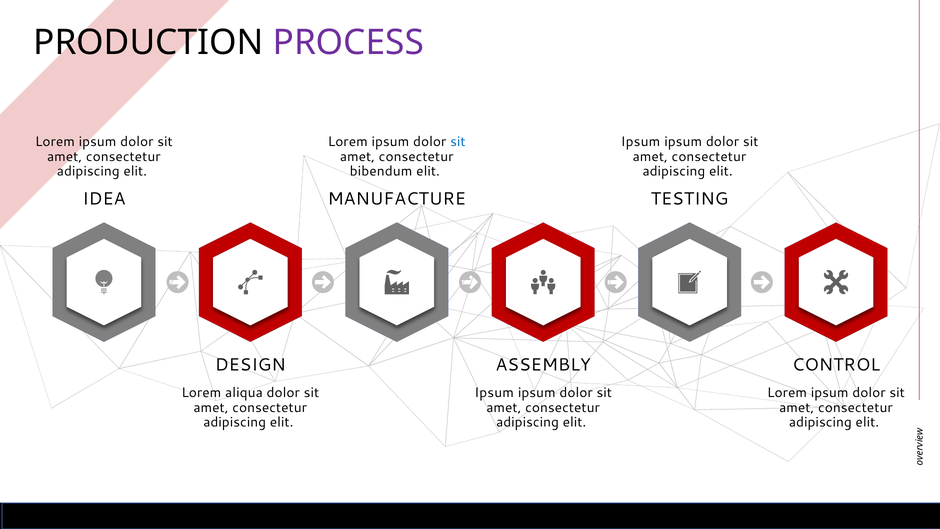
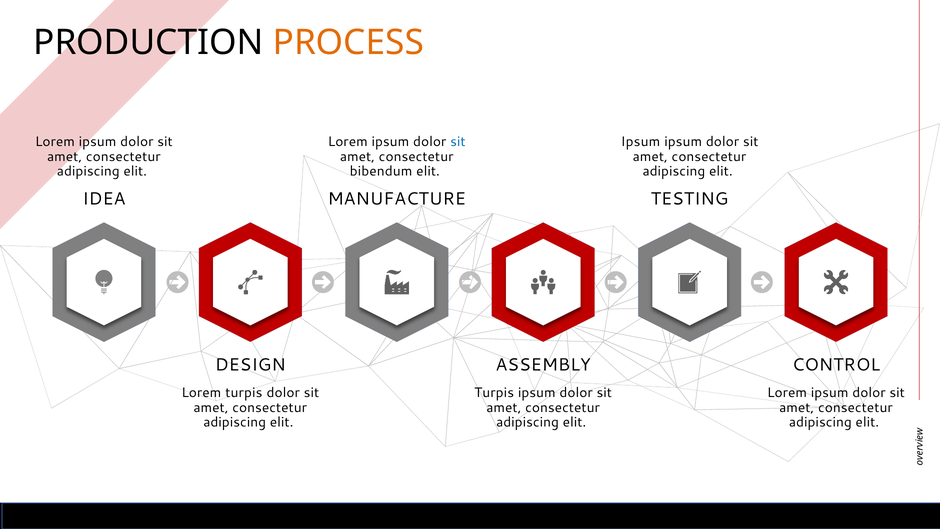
PROCESS colour: purple -> orange (348, 43)
Lorem aliqua: aliqua -> turpis (244, 393)
Ipsum: Ipsum -> Turpis (494, 393)
